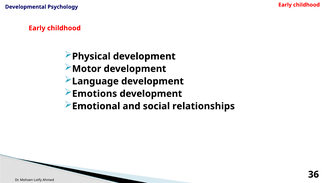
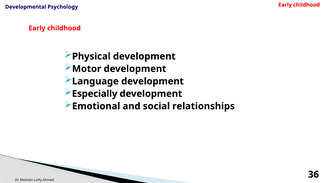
Emotions: Emotions -> Especially (95, 94)
